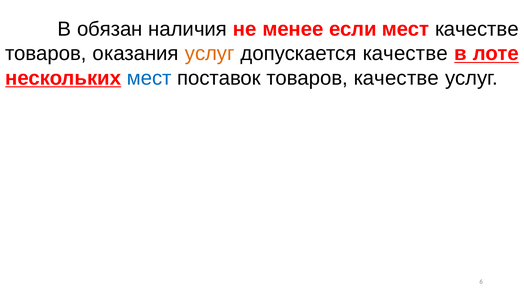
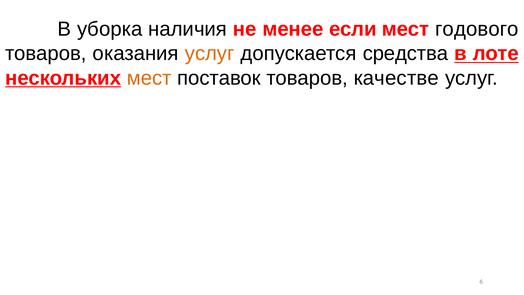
обязан: обязан -> уборка (110, 29)
мест качестве: качестве -> годового (477, 29)
допускается качестве: качестве -> средства (405, 53)
мест colour: blue -> orange (149, 78)
